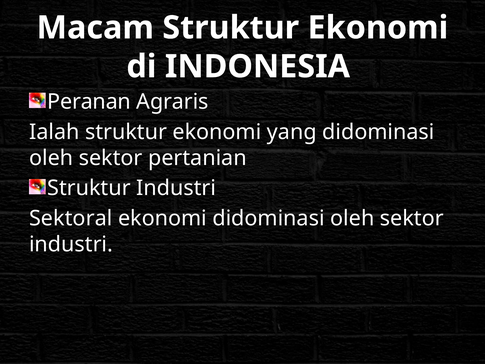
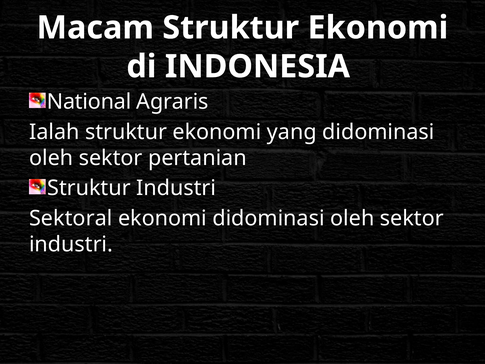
Peranan: Peranan -> National (89, 102)
